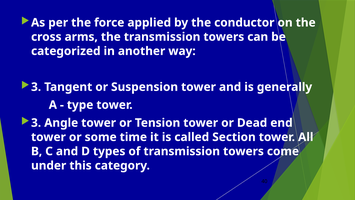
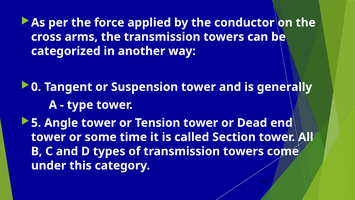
3: 3 -> 0 (36, 87)
3: 3 -> 5 (36, 123)
